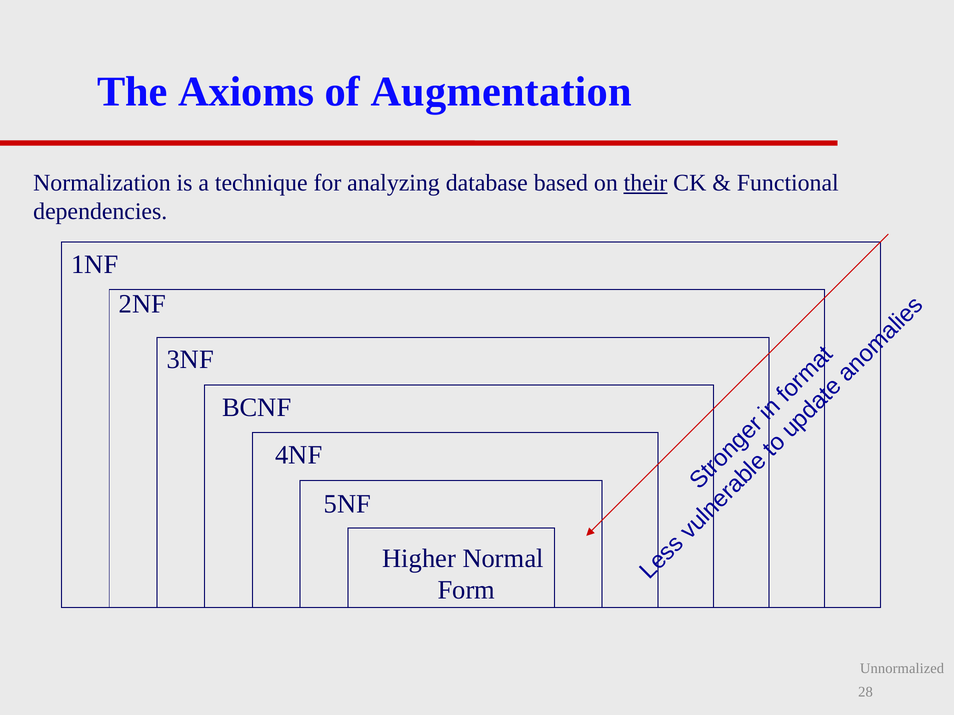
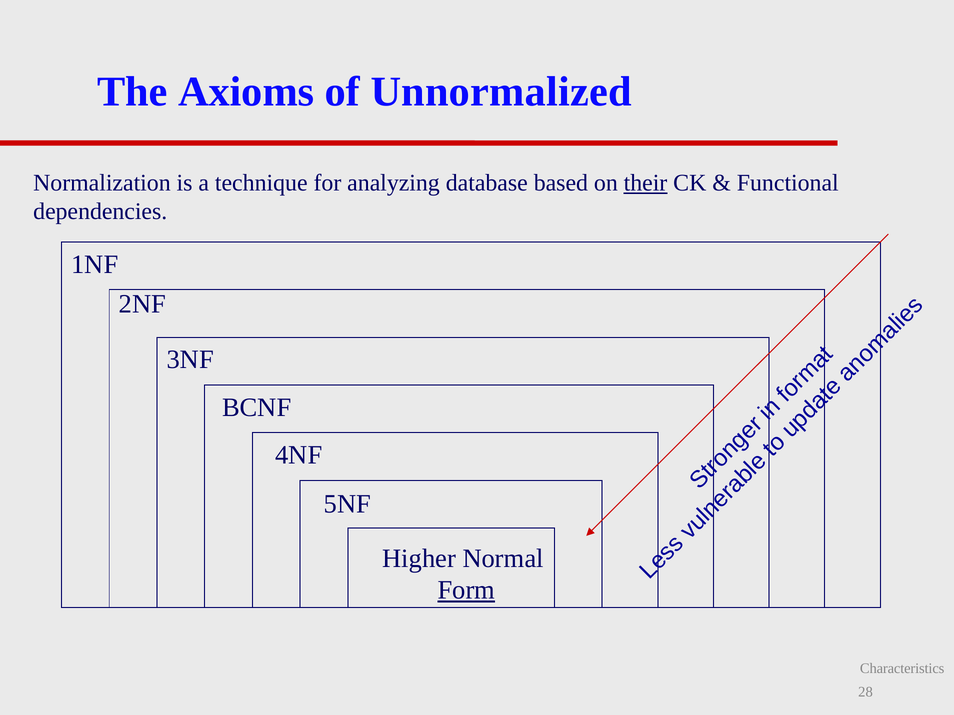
Augmentation: Augmentation -> Unnormalized (501, 92)
Form underline: none -> present (466, 591)
Unnormalized: Unnormalized -> Characteristics (902, 669)
